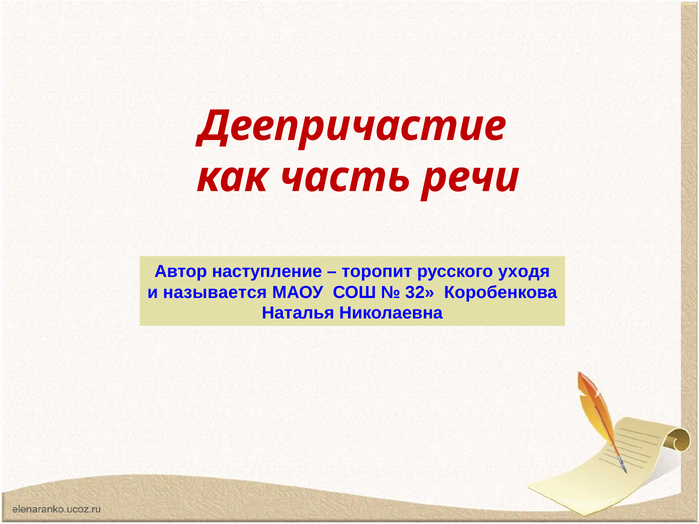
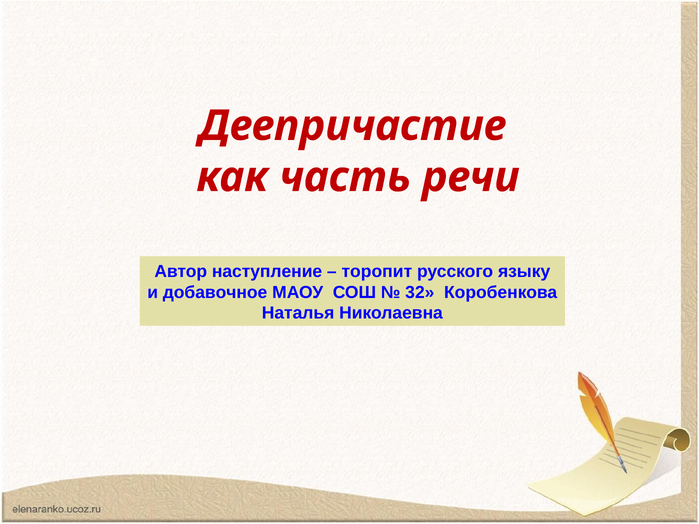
уходя: уходя -> языку (524, 271)
называется: называется -> добавочное (215, 292)
